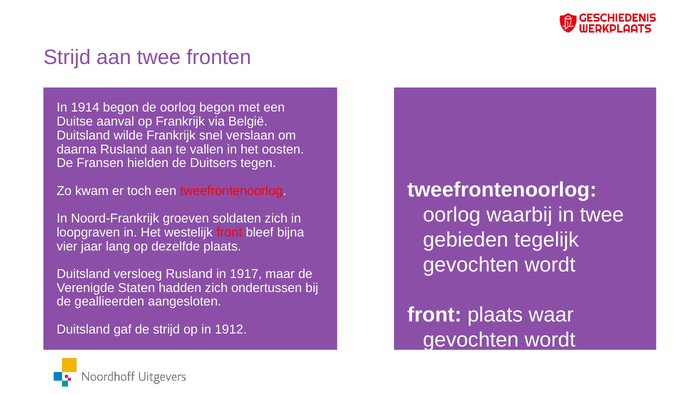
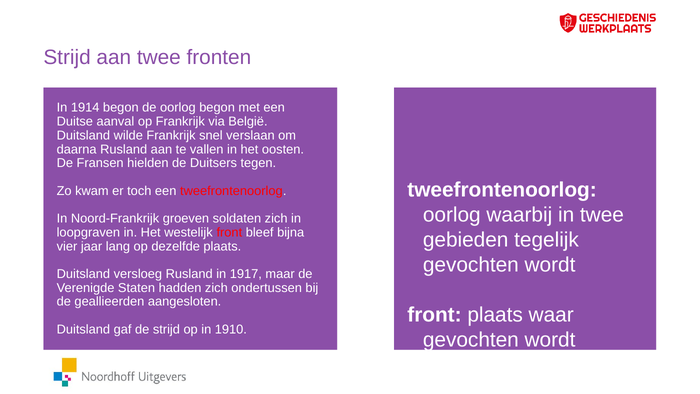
1912: 1912 -> 1910 (231, 329)
